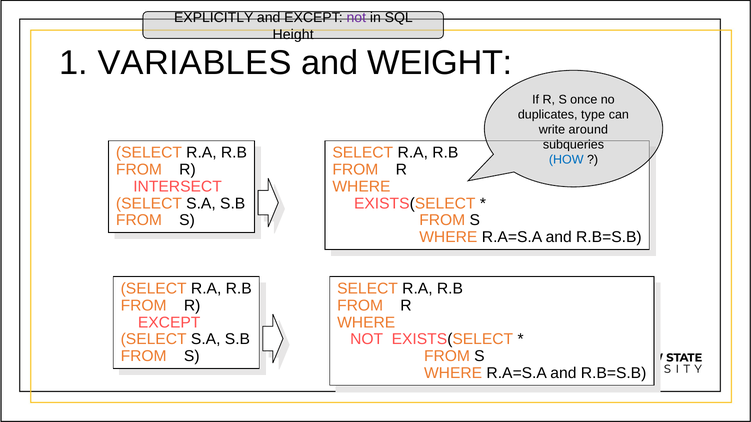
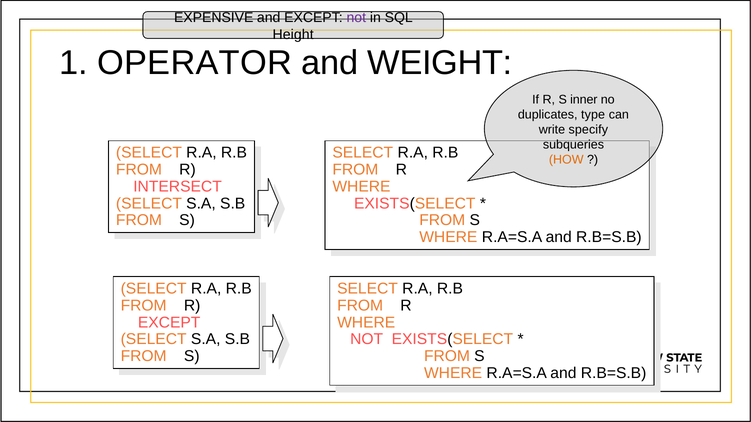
EXPLICITLY: EXPLICITLY -> EXPENSIVE (214, 18)
VARIABLES: VARIABLES -> OPERATOR (195, 63)
once: once -> inner (584, 100)
around: around -> specify (588, 130)
HOW colour: blue -> orange (566, 160)
